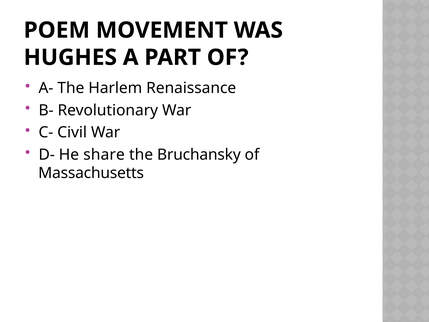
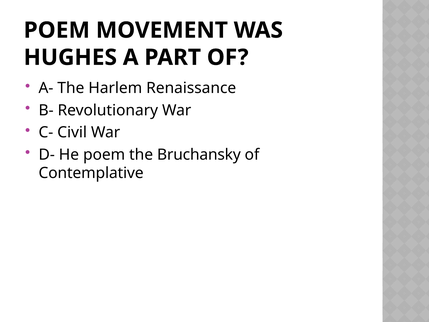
He share: share -> poem (104, 154)
Massachusetts: Massachusetts -> Contemplative (91, 173)
